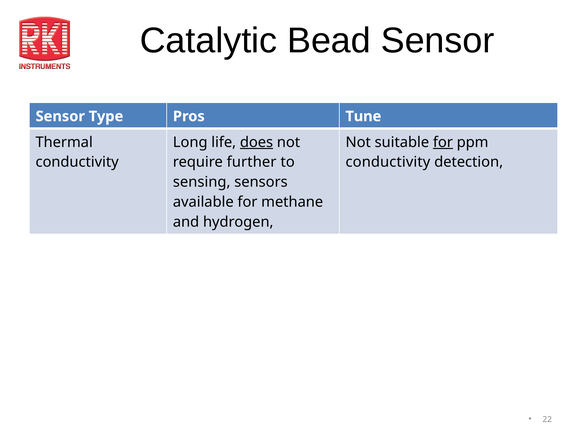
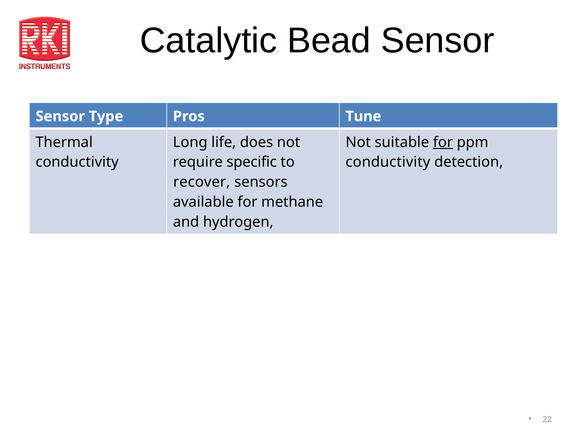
does underline: present -> none (257, 142)
further: further -> specific (252, 162)
sensing: sensing -> recover (202, 182)
